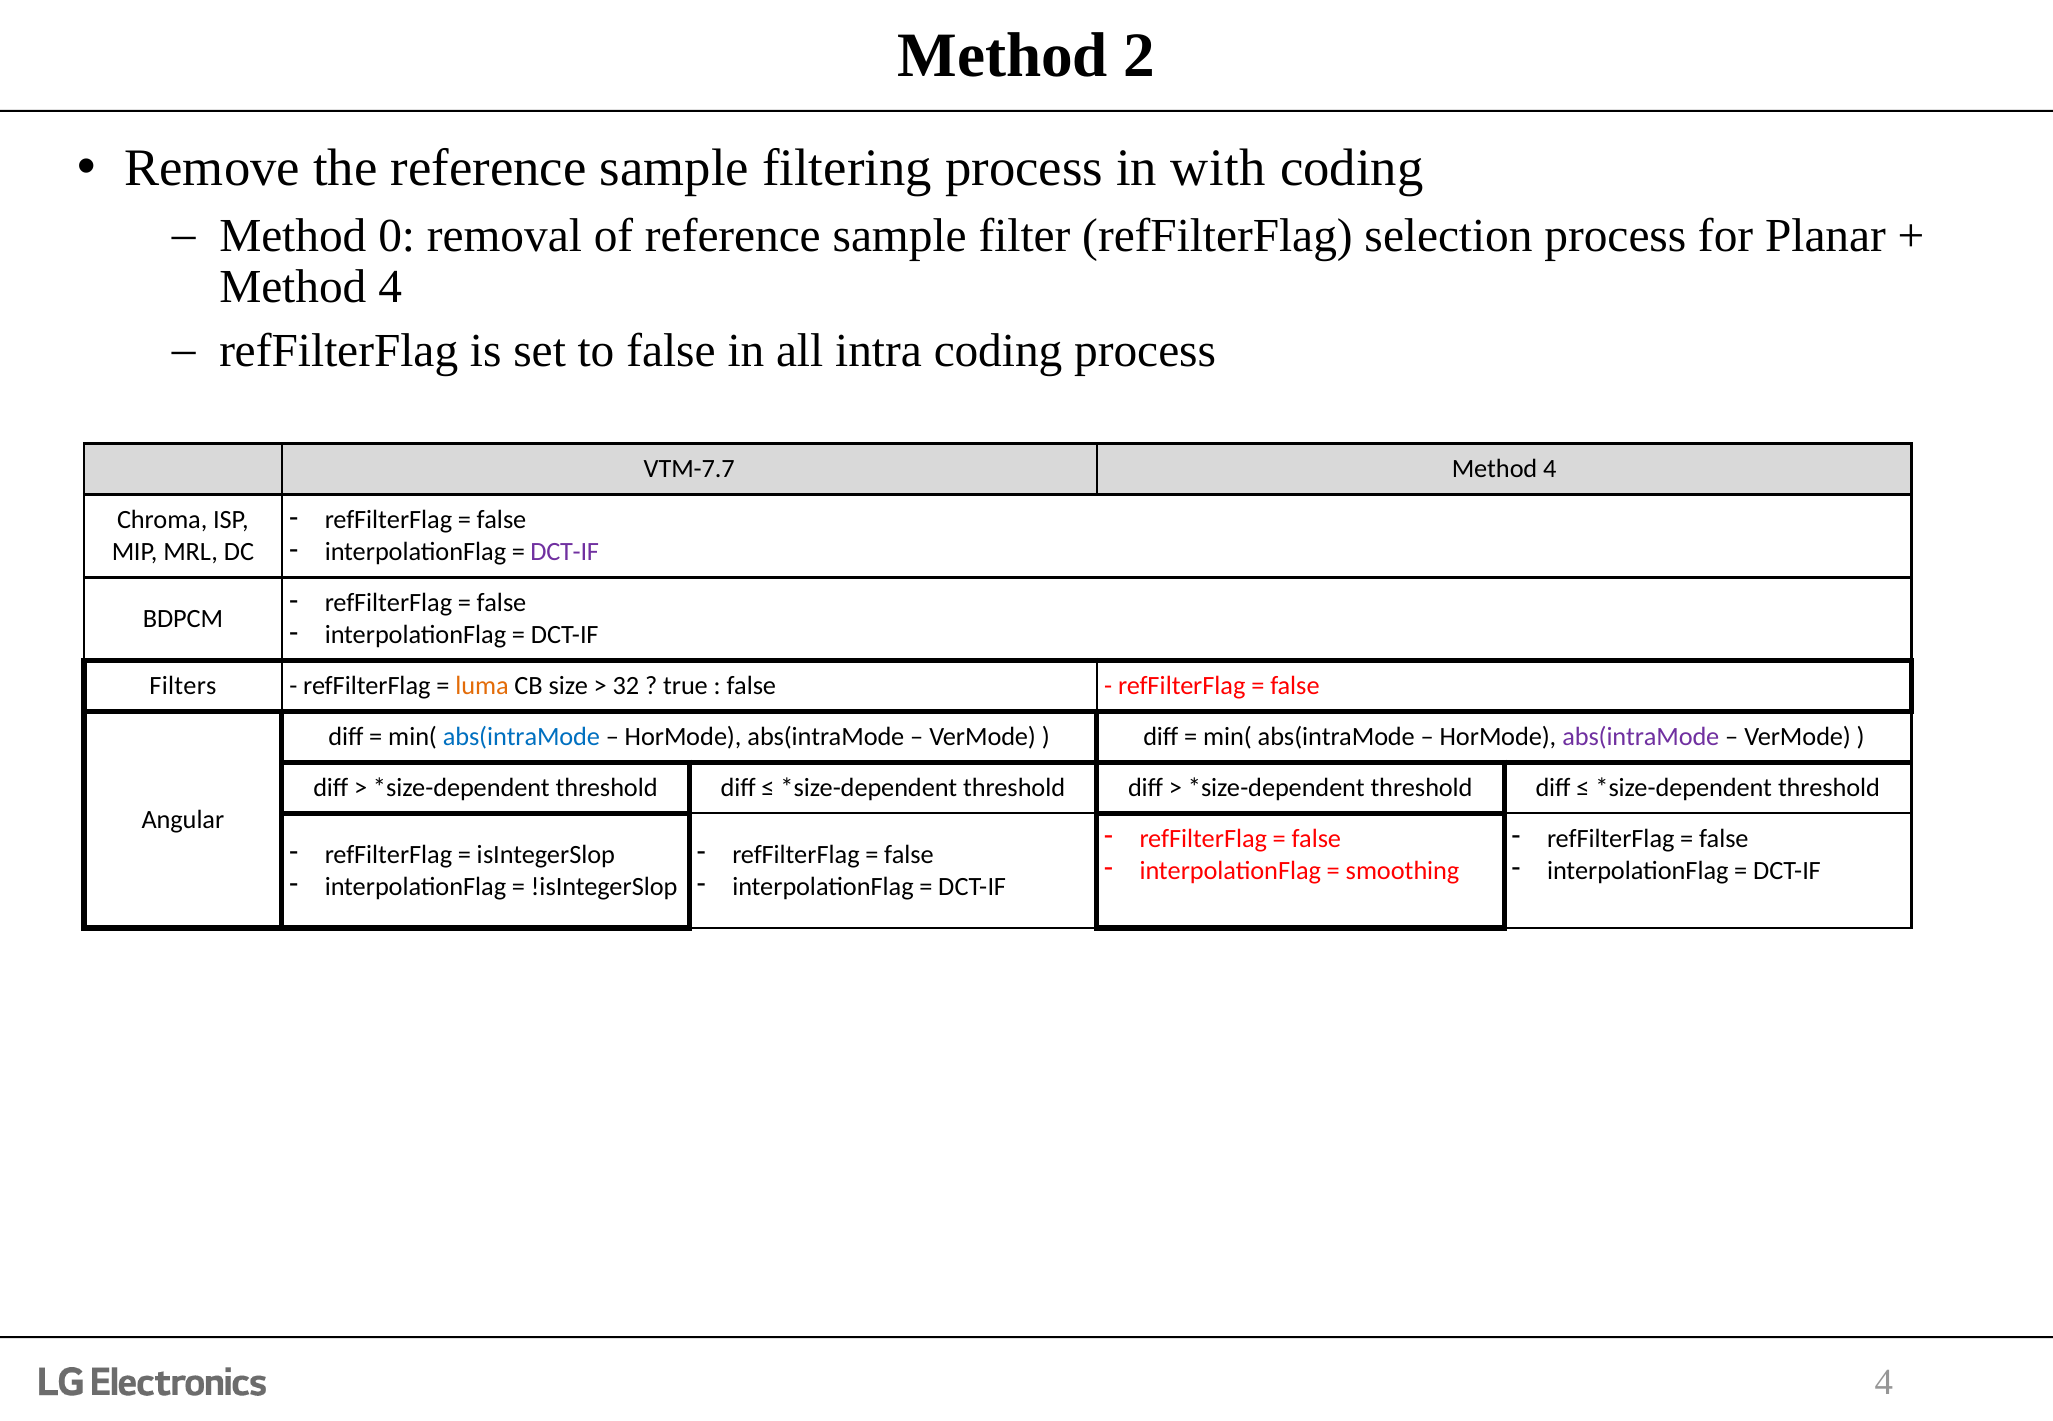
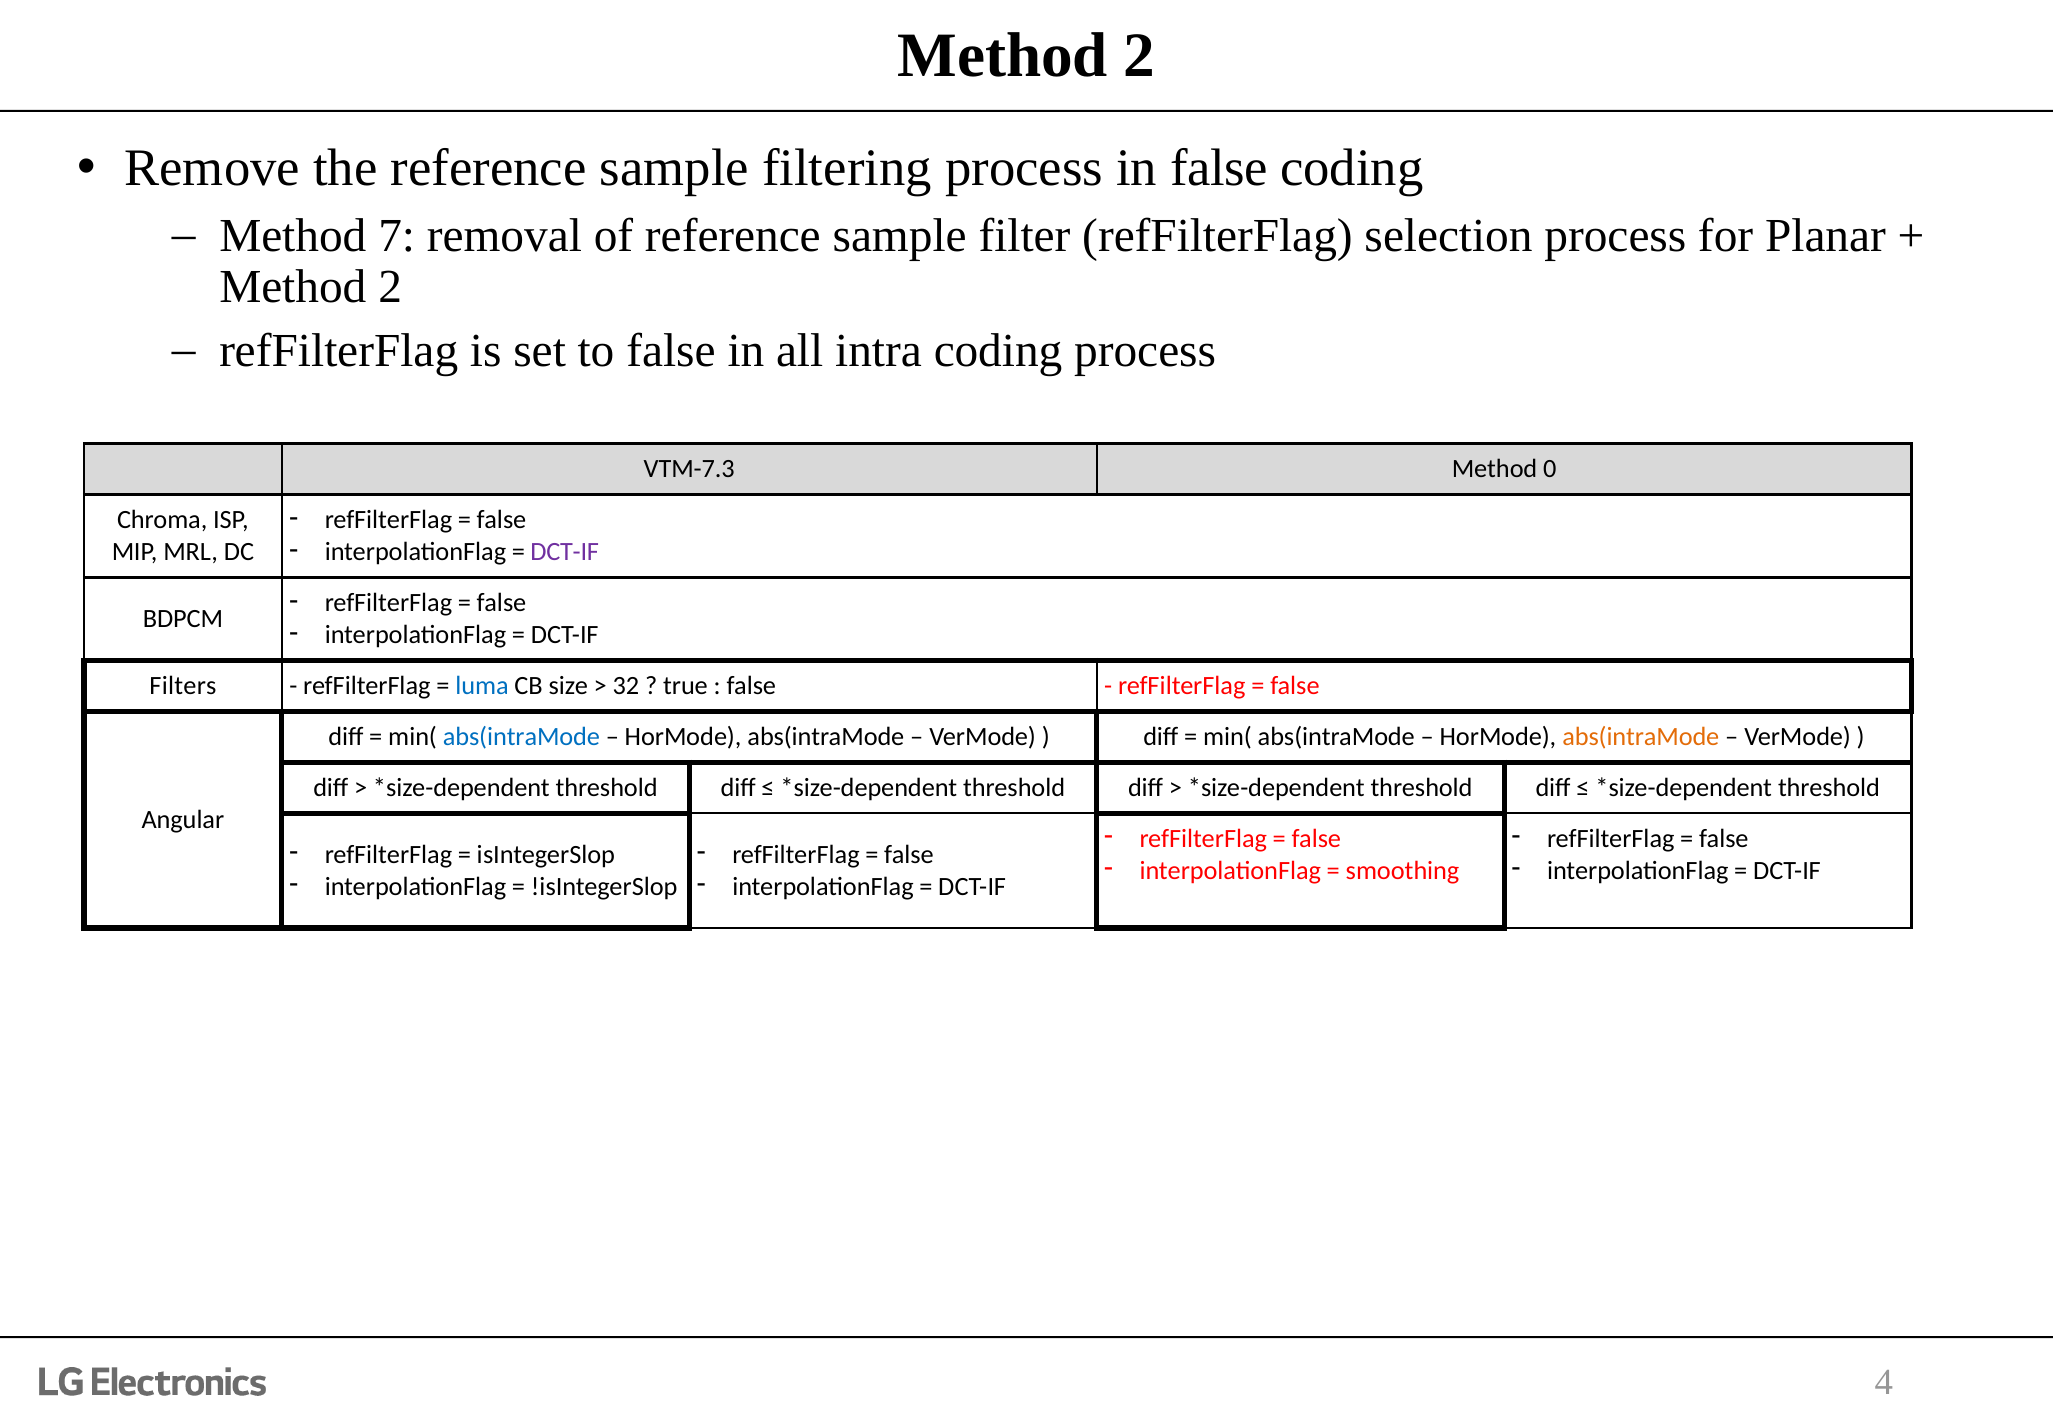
in with: with -> false (1219, 169)
0: 0 -> 7 (397, 236)
4: 4 -> 2 (390, 287)
VTM-7.7: VTM-7.7 -> VTM-7.3 (689, 469)
4: 4 -> 0 (1550, 469)
luma colour: orange -> blue (482, 686)
abs(intraMode colour: purple -> orange (1641, 737)
